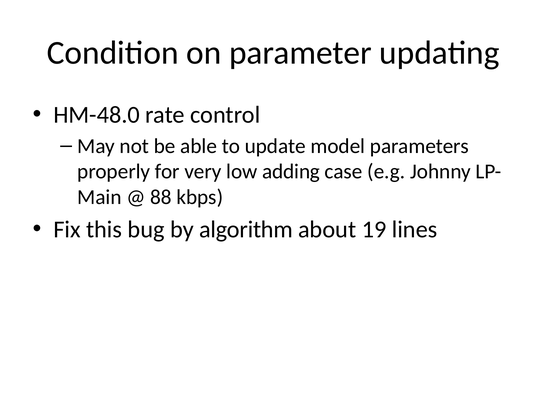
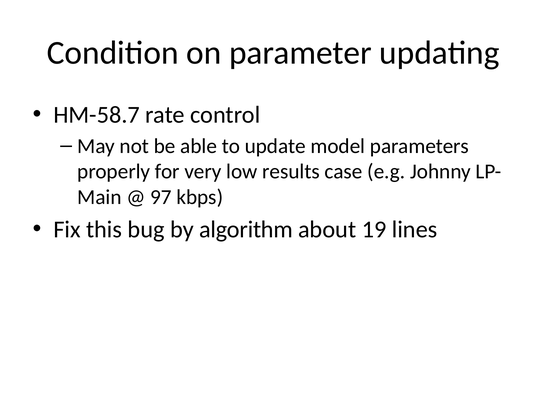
HM-48.0: HM-48.0 -> HM-58.7 (97, 115)
adding: adding -> results (291, 172)
88: 88 -> 97 (161, 197)
